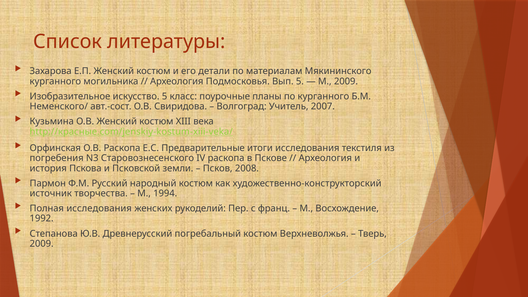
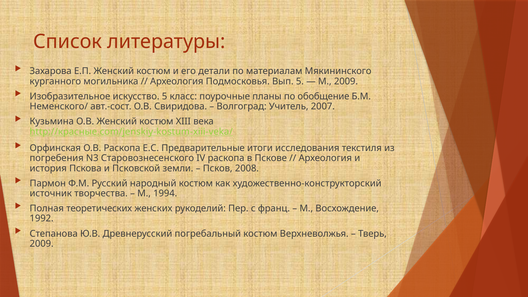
по курганного: курганного -> обобщение (323, 96)
Полная исследования: исследования -> теоретических (99, 208)
